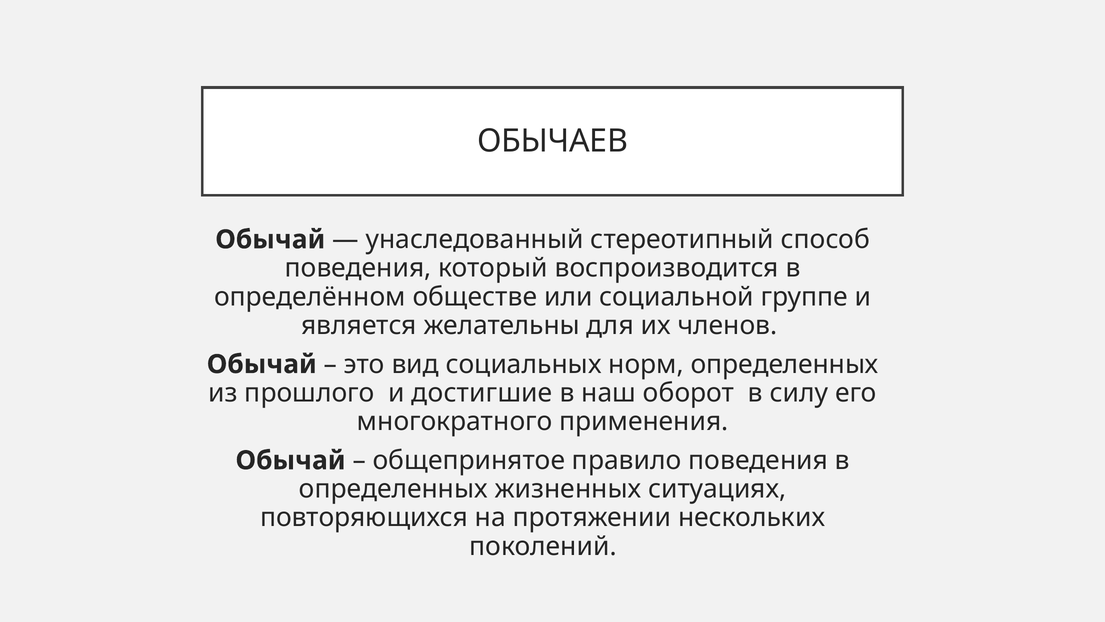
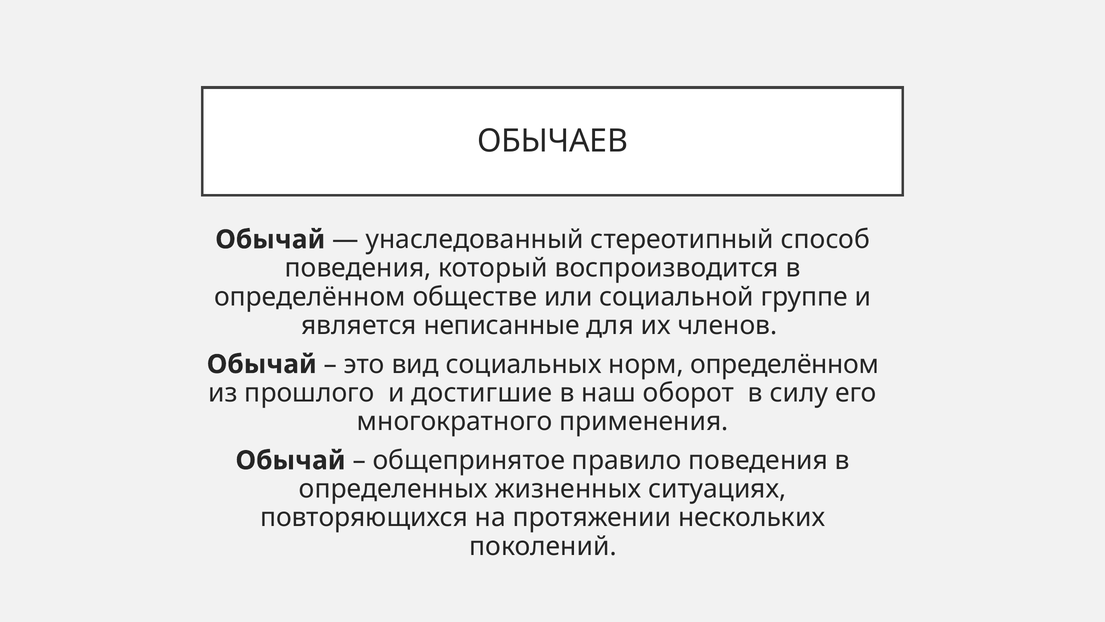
желательны: желательны -> неписанные (502, 325)
норм определенных: определенных -> определённом (785, 364)
